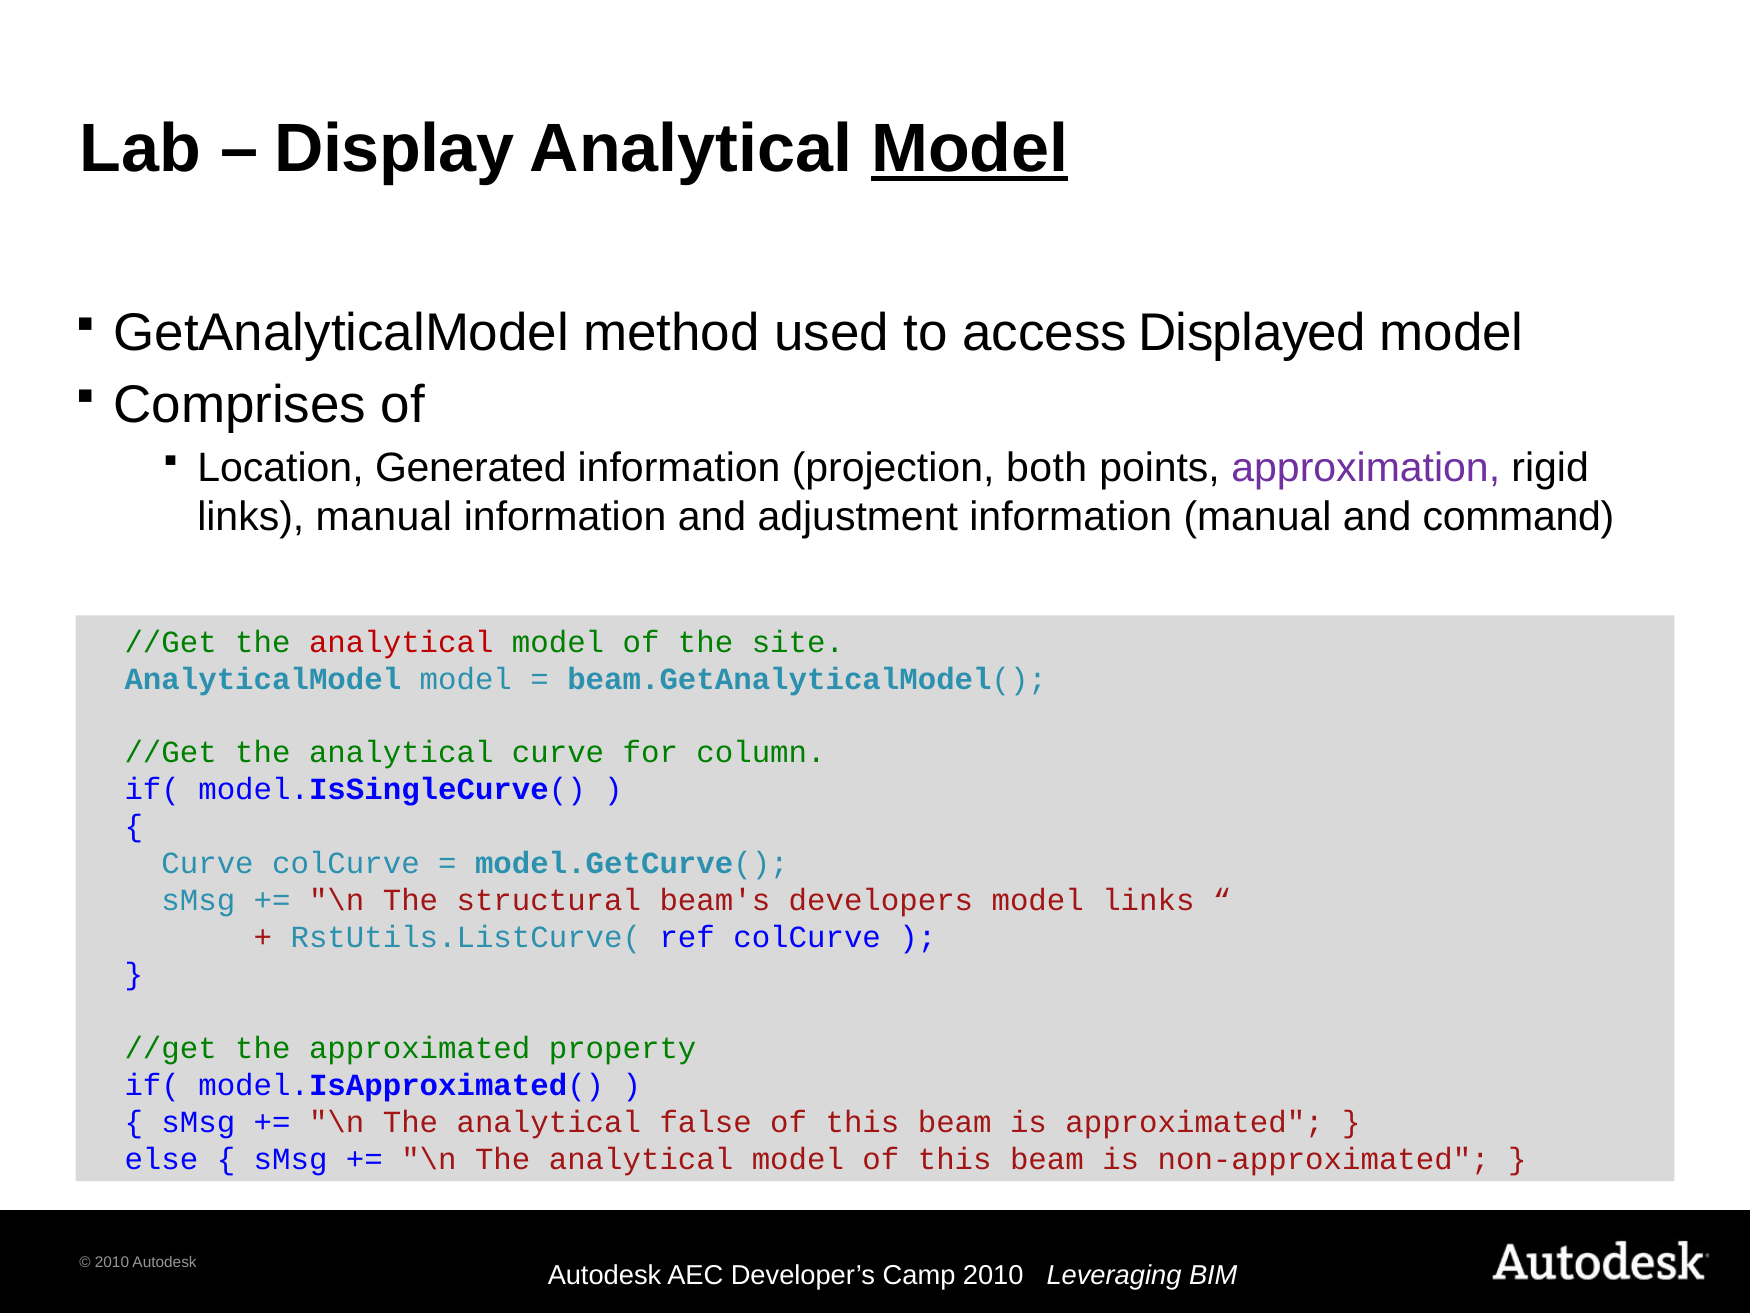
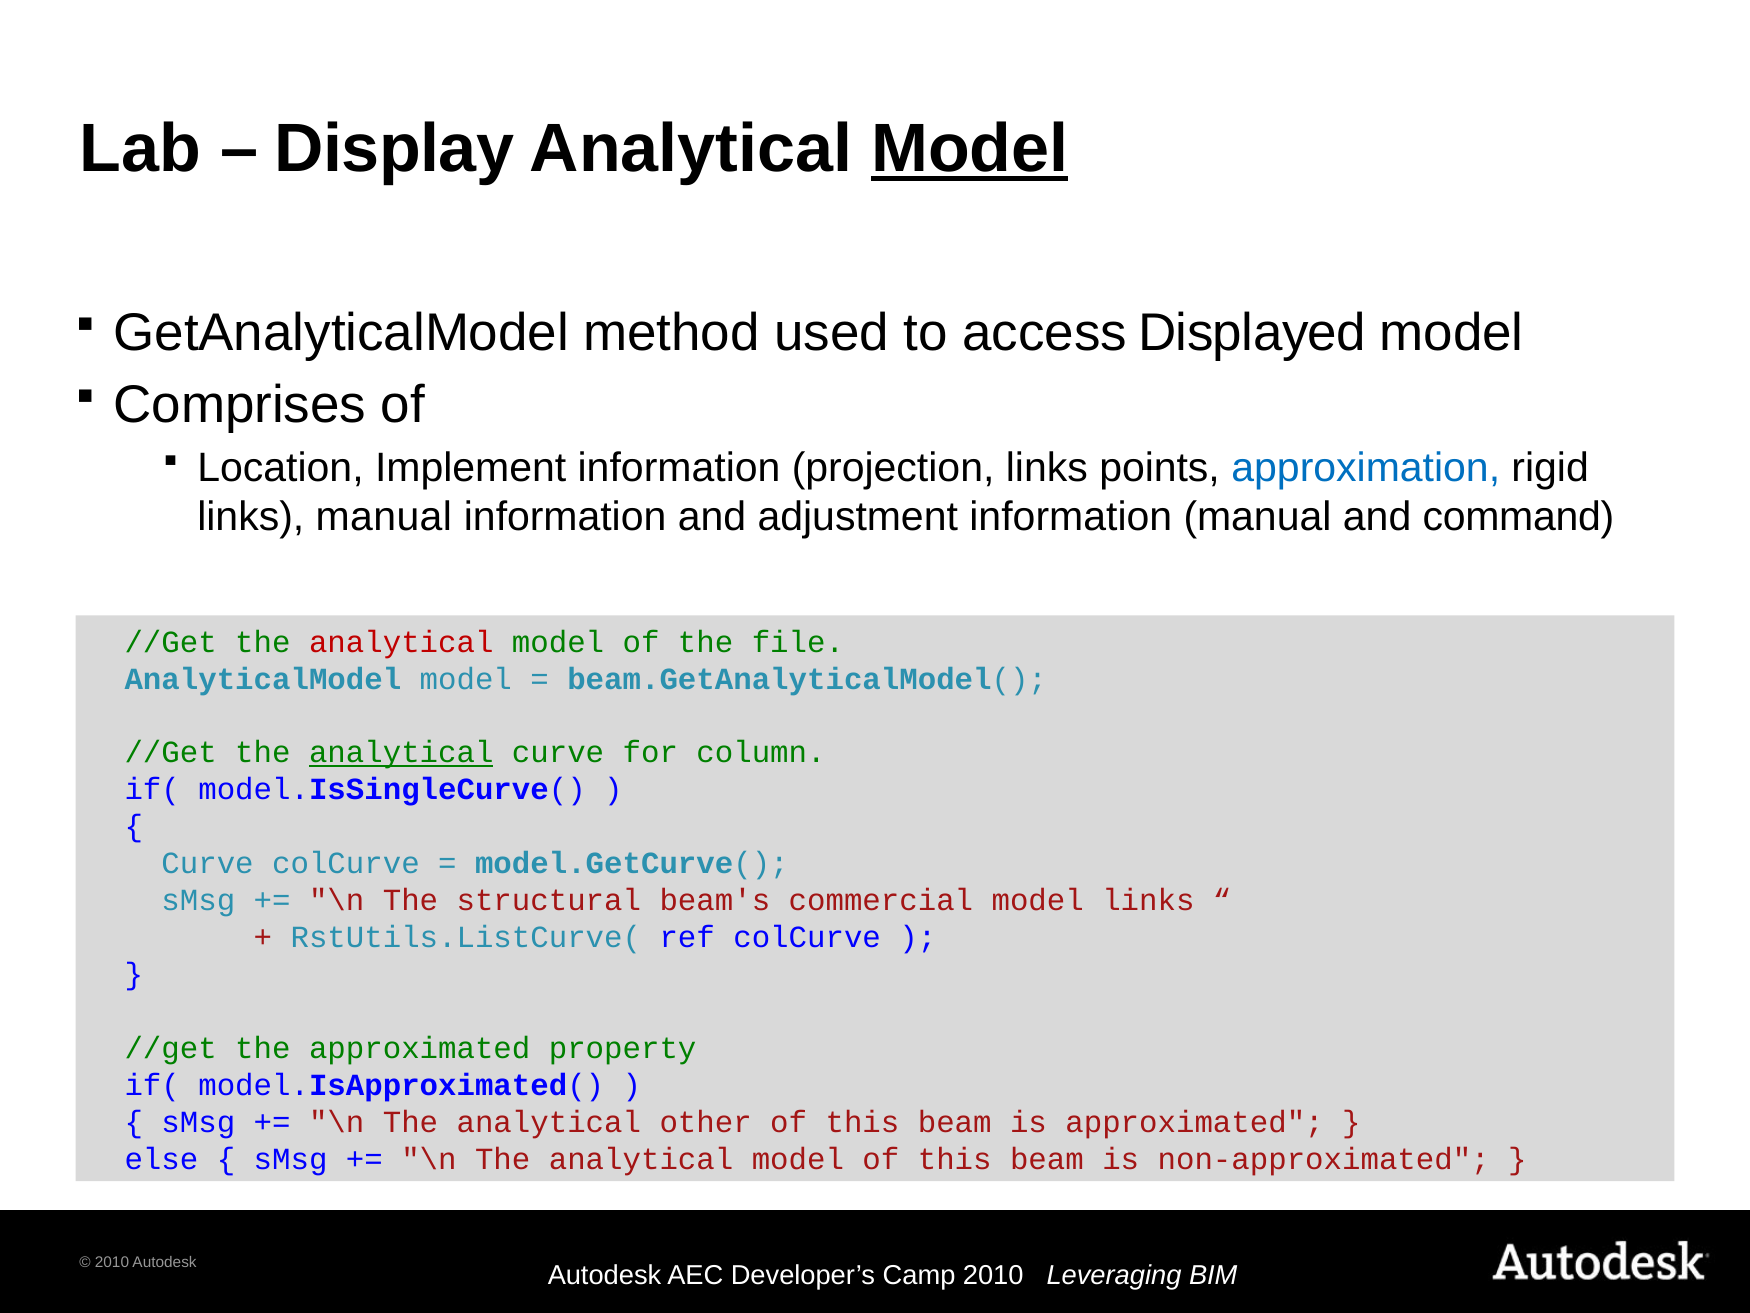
Generated: Generated -> Implement (471, 467)
projection both: both -> links (1047, 467)
approximation colour: purple -> blue (1366, 467)
site: site -> file (798, 642)
analytical underline: none -> present (401, 752)
developers: developers -> commercial (881, 900)
false: false -> other (706, 1121)
